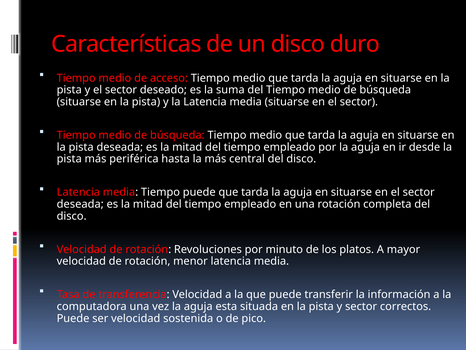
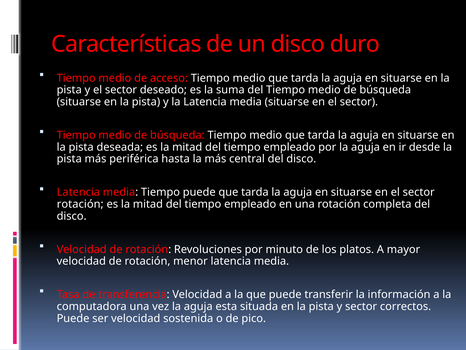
deseada: deseada -> rotación (80, 204)
